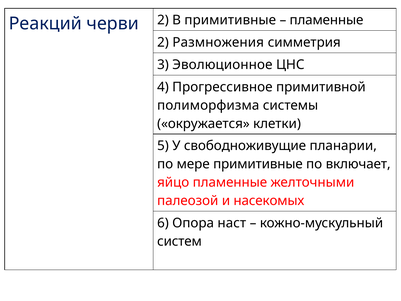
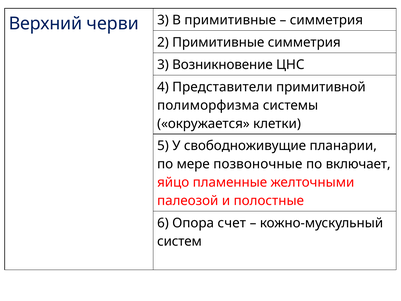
Реакций: Реакций -> Верхний (45, 23)
черви 2: 2 -> 3 (163, 20)
пламенные: пламенные -> симметрия (326, 20)
2 Размножения: Размножения -> Примитивные (218, 42)
Эволюционное: Эволюционное -> Возникновение (222, 65)
Прогрессивное: Прогрессивное -> Представители (222, 87)
мере примитивные: примитивные -> позвоночные (258, 164)
насекомых: насекомых -> полостные (269, 201)
наст: наст -> счет (232, 223)
